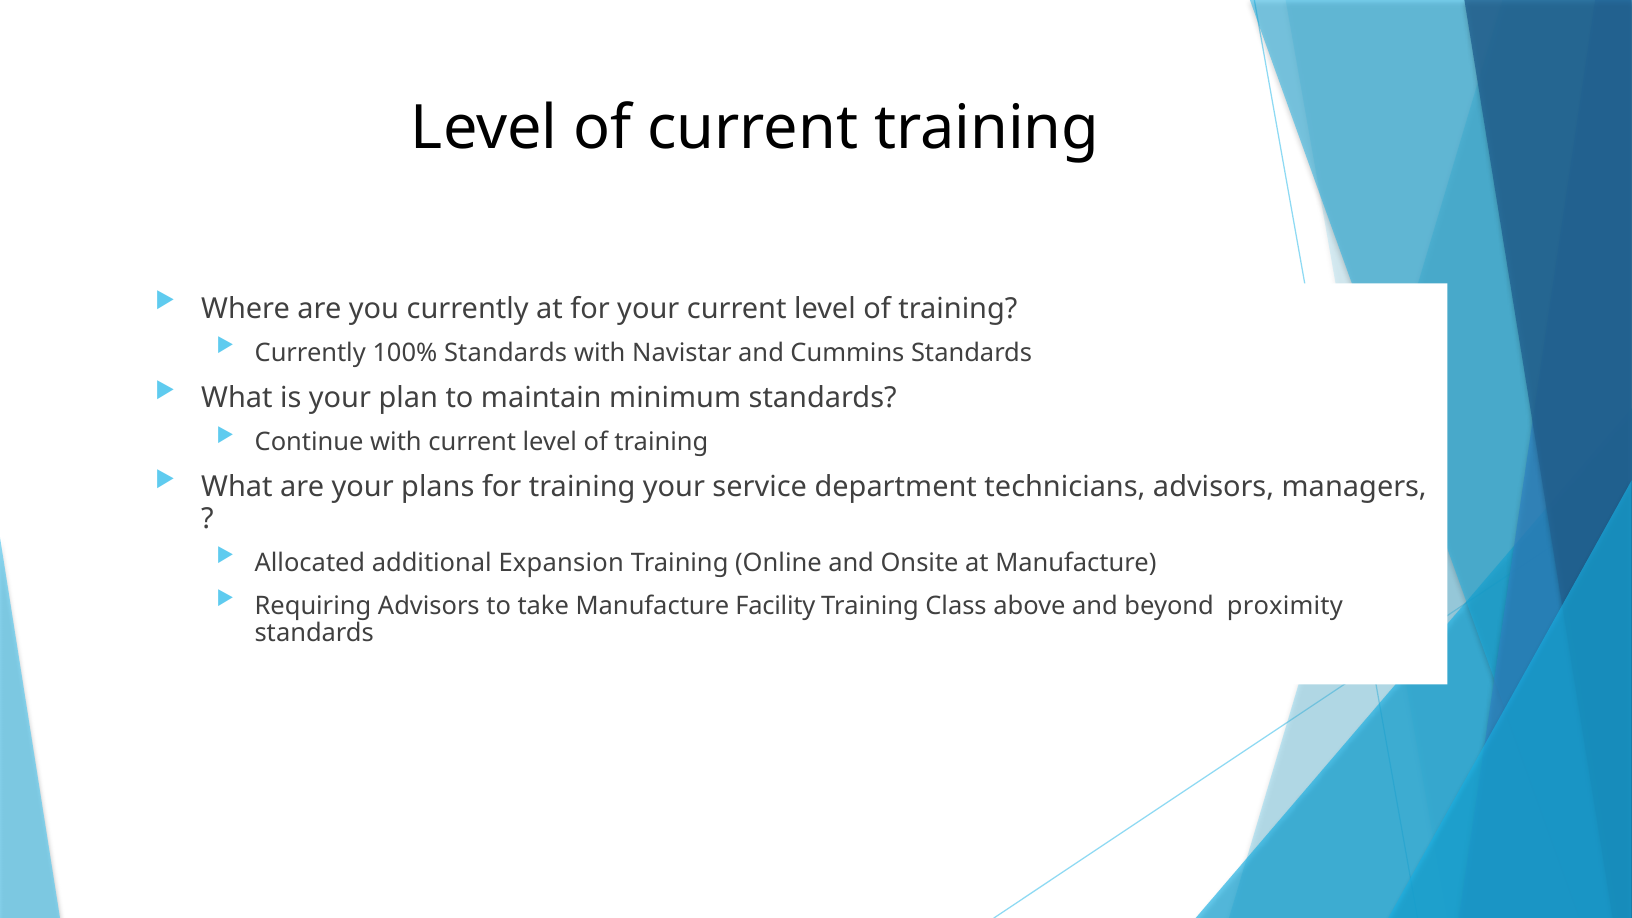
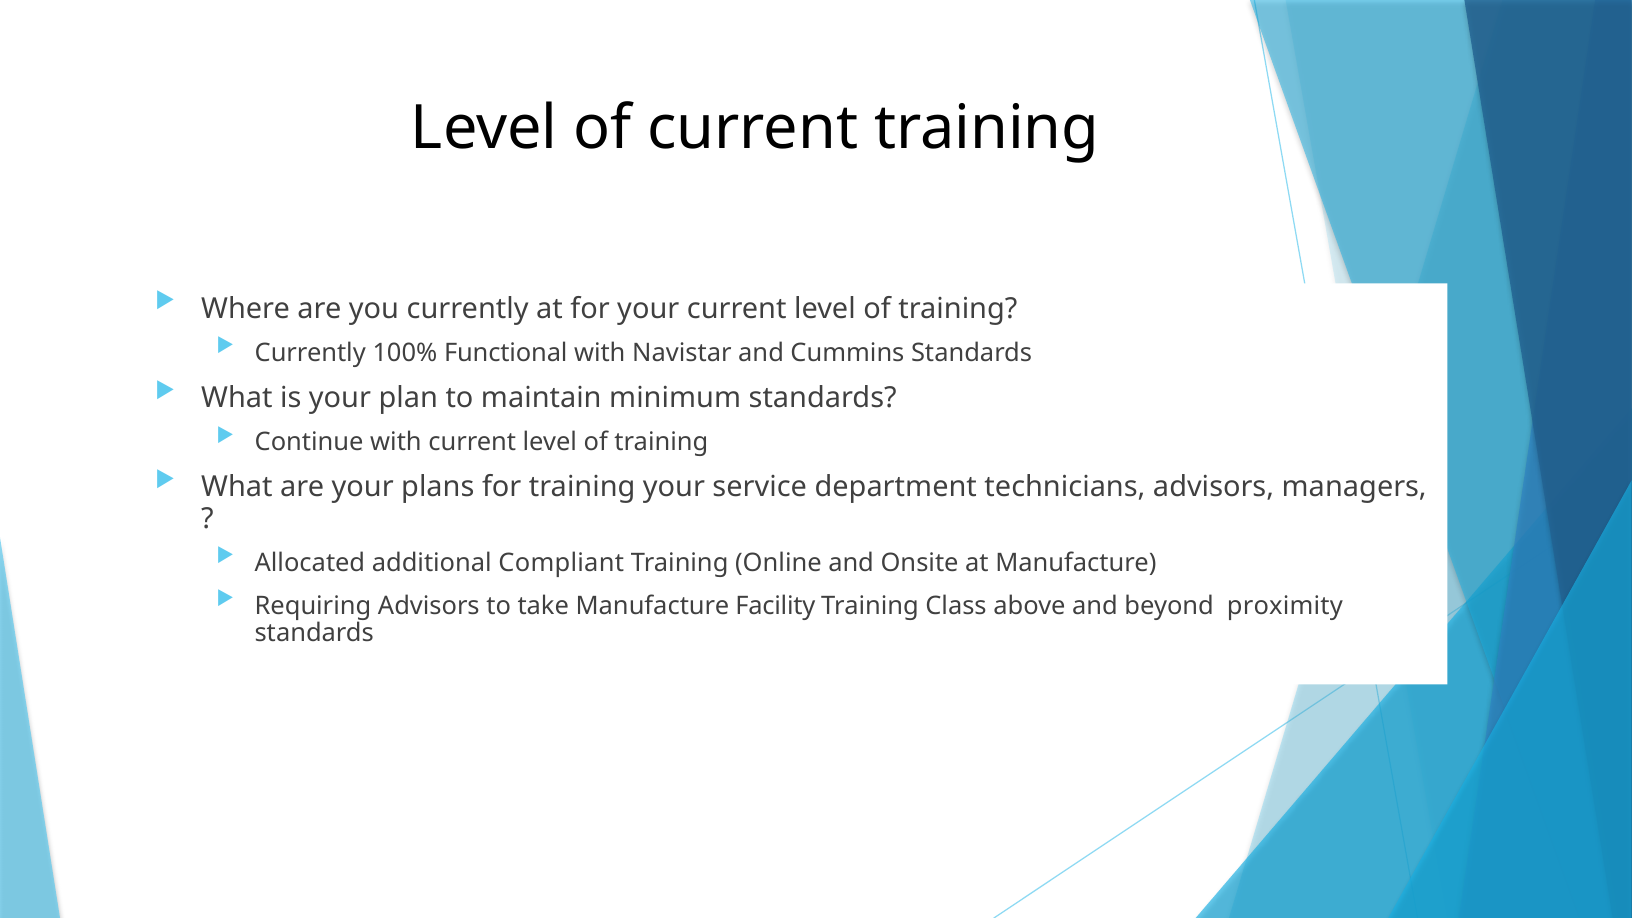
100% Standards: Standards -> Functional (506, 353)
Expansion: Expansion -> Compliant (561, 563)
